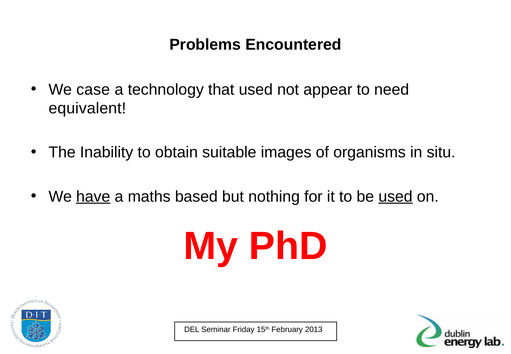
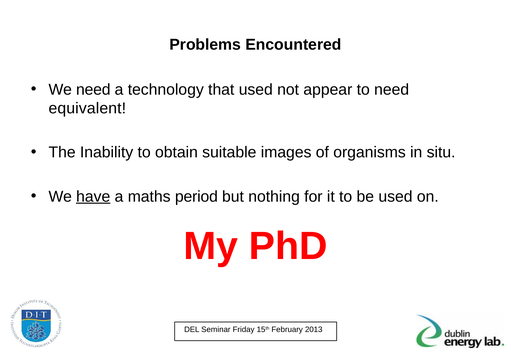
We case: case -> need (93, 89)
based: based -> period (196, 196)
used underline: present -> none (395, 196)
